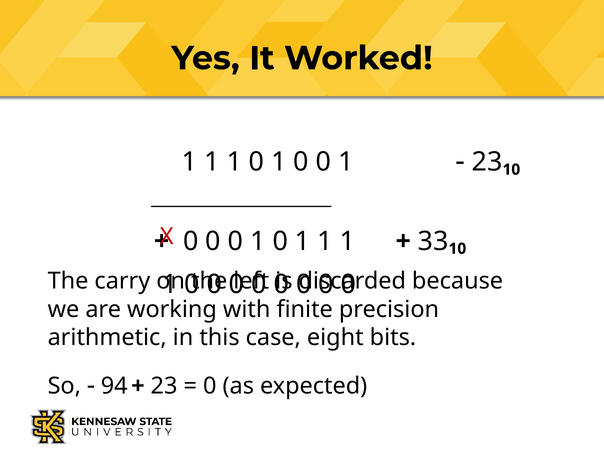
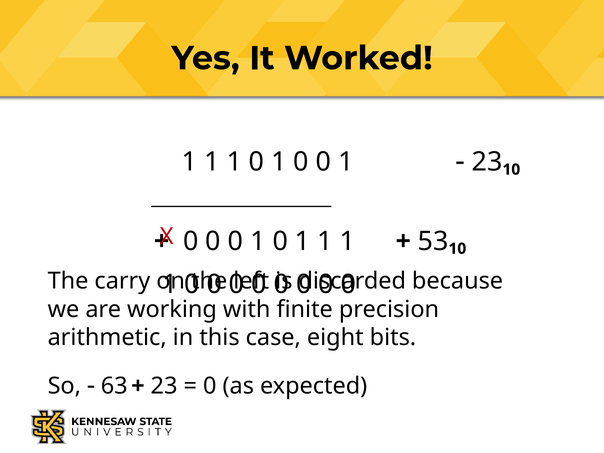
33: 33 -> 53 (433, 241)
94: 94 -> 63 (114, 386)
